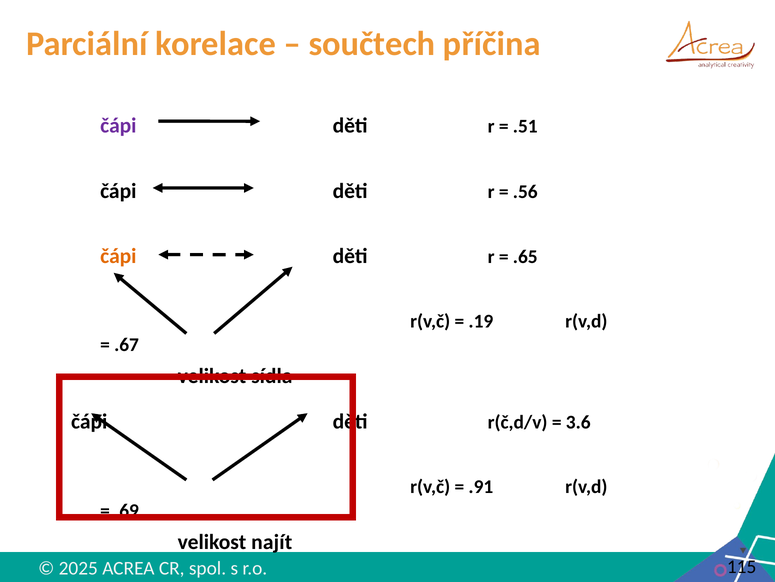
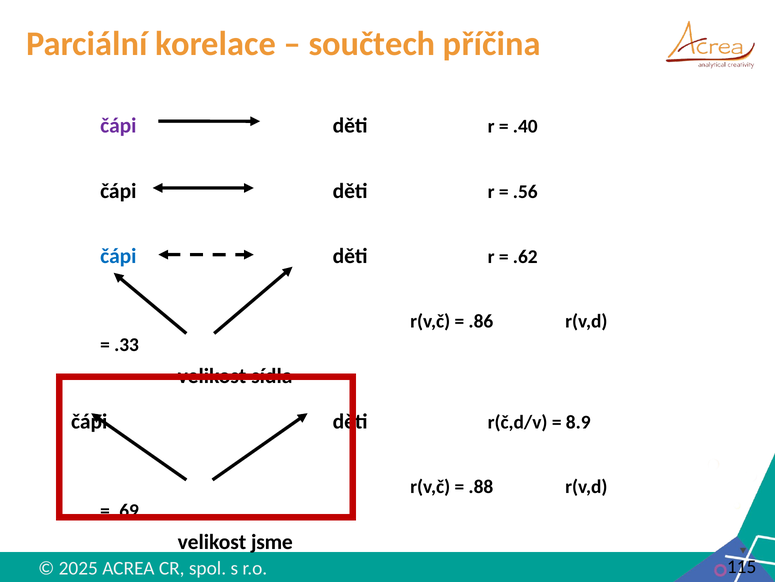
.51: .51 -> .40 (525, 126)
čápi colour: orange -> blue (118, 256)
.65: .65 -> .62 (525, 256)
.19: .19 -> .86 (481, 321)
.67: .67 -> .33 (127, 345)
3.6: 3.6 -> 8.9 (578, 422)
.91: .91 -> .88 (481, 486)
najít: najít -> jsme (272, 541)
